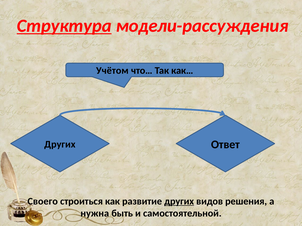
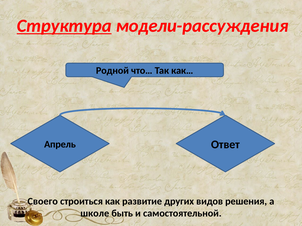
Учётом: Учётом -> Родной (112, 71)
Других: Других -> Апрель (60, 145)
других underline: present -> none (179, 202)
нужна: нужна -> школе (95, 214)
